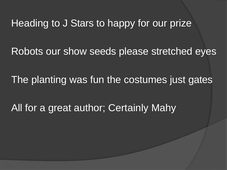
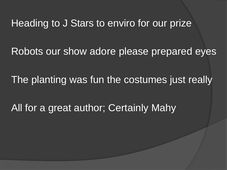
happy: happy -> enviro (121, 23)
seeds: seeds -> adore (103, 52)
stretched: stretched -> prepared (172, 52)
gates: gates -> really (200, 80)
